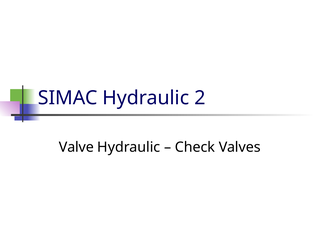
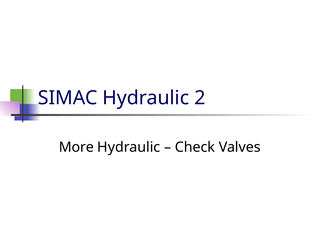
Valve: Valve -> More (76, 147)
